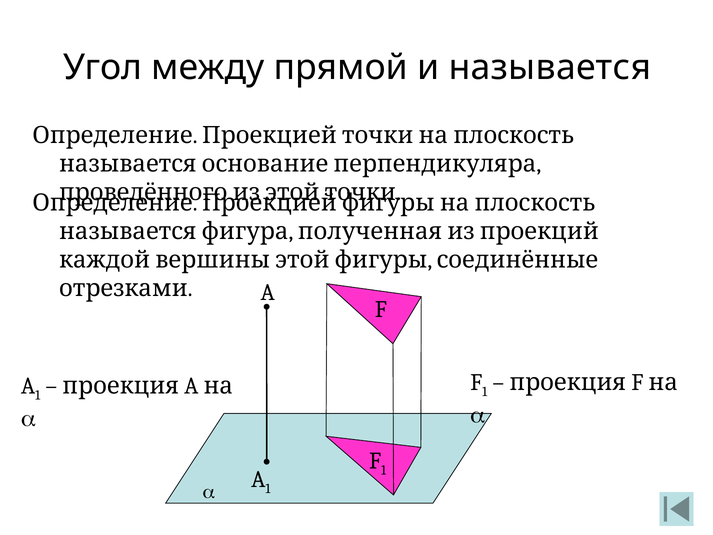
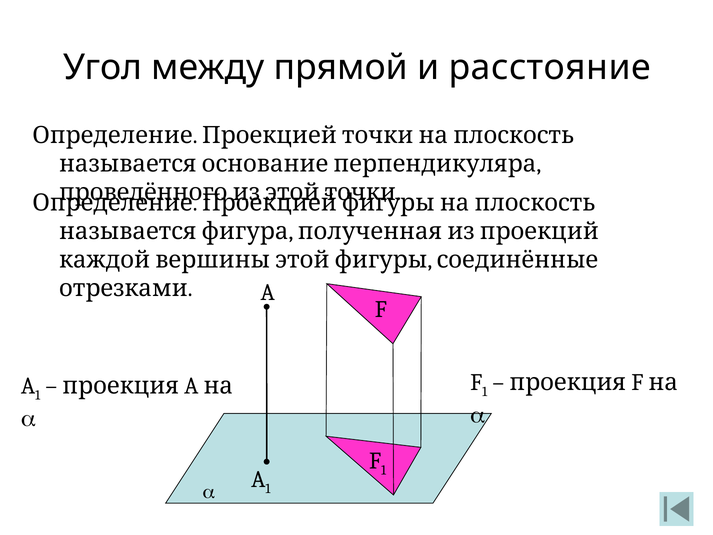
называется: называется -> расстояние (550, 67)
